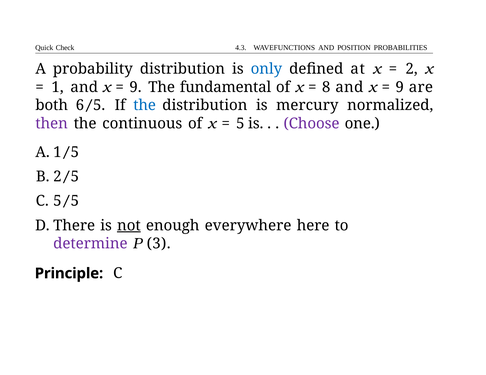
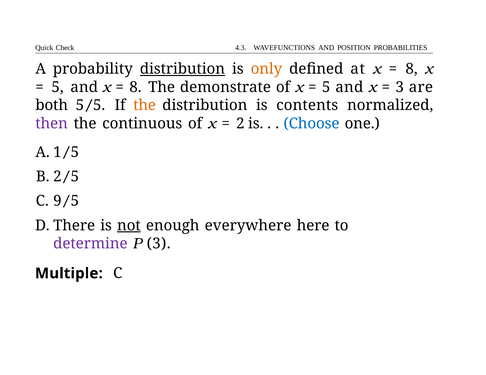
distribution underline: none -> present (182, 69)
only colour: blue -> orange (266, 69)
2: 2 -> 8 (412, 69)
1: 1 -> 5 (58, 87)
9: 9 -> 8 (135, 87)
fundamental: fundamental -> demonstrate (225, 87)
8: 8 -> 5 (326, 87)
9: 9 -> 3 (400, 87)
both 6: 6 -> 5 (80, 106)
the colour: blue -> orange (145, 106)
mercury: mercury -> contents (307, 106)
5: 5 -> 2 (240, 124)
Choose colour: purple -> blue (312, 124)
C 5: 5 -> 9 (57, 201)
Principle: Principle -> Multiple (69, 274)
